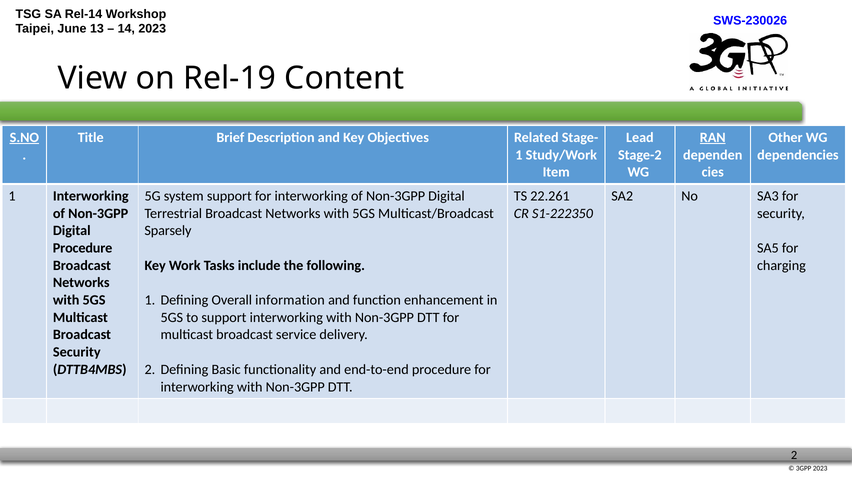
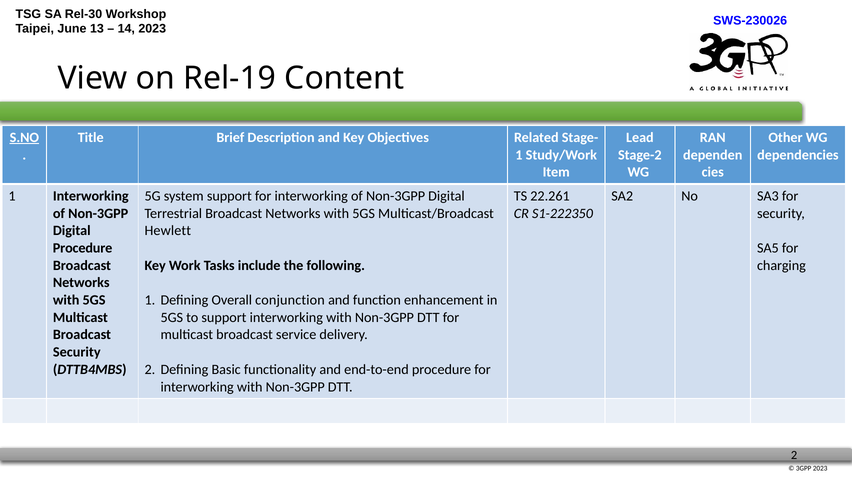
Rel-14: Rel-14 -> Rel-30 (84, 14)
RAN underline: present -> none (713, 138)
Sparsely: Sparsely -> Hewlett (168, 231)
information: information -> conjunction (290, 300)
